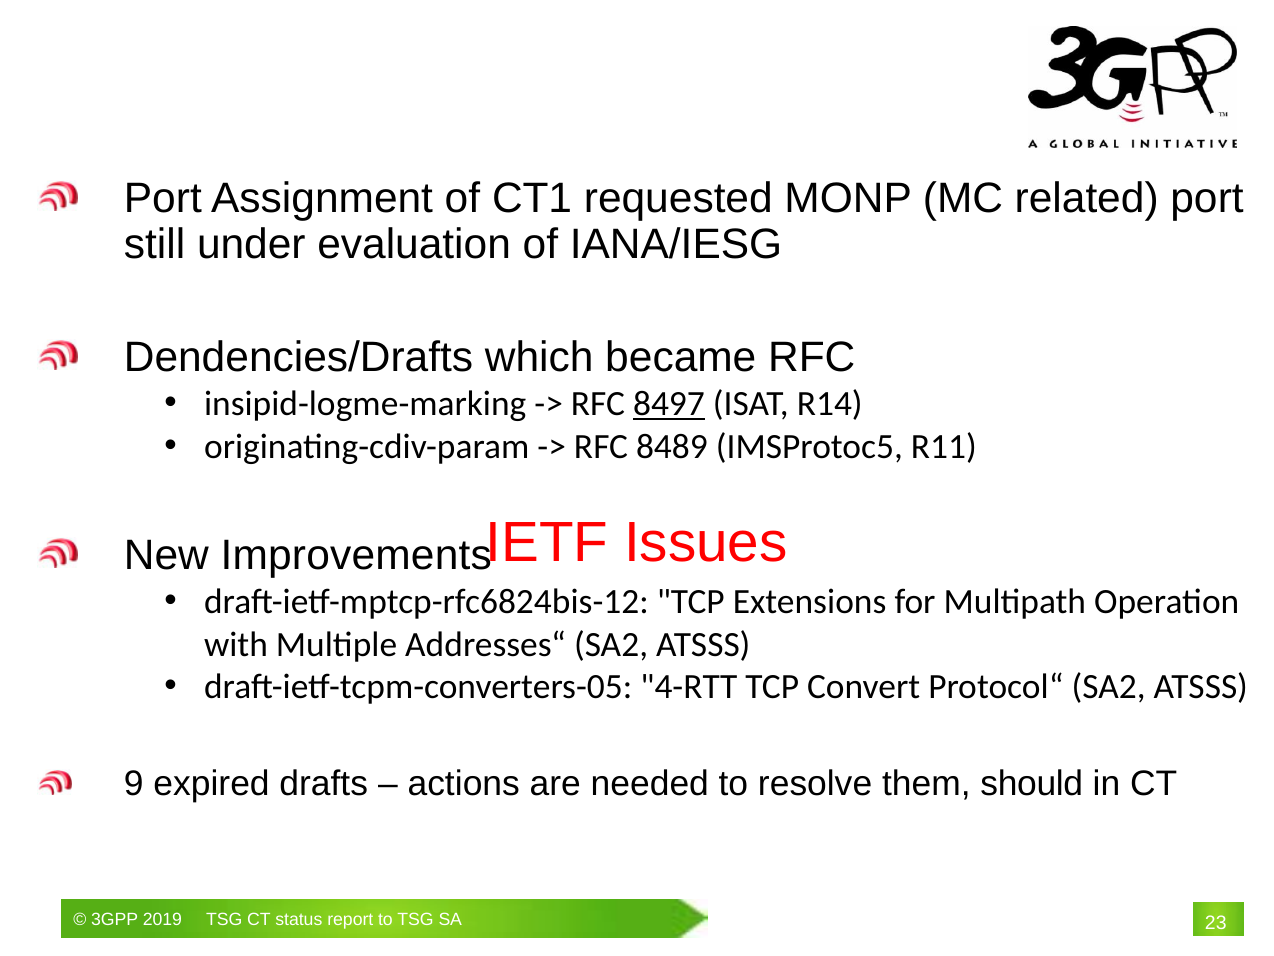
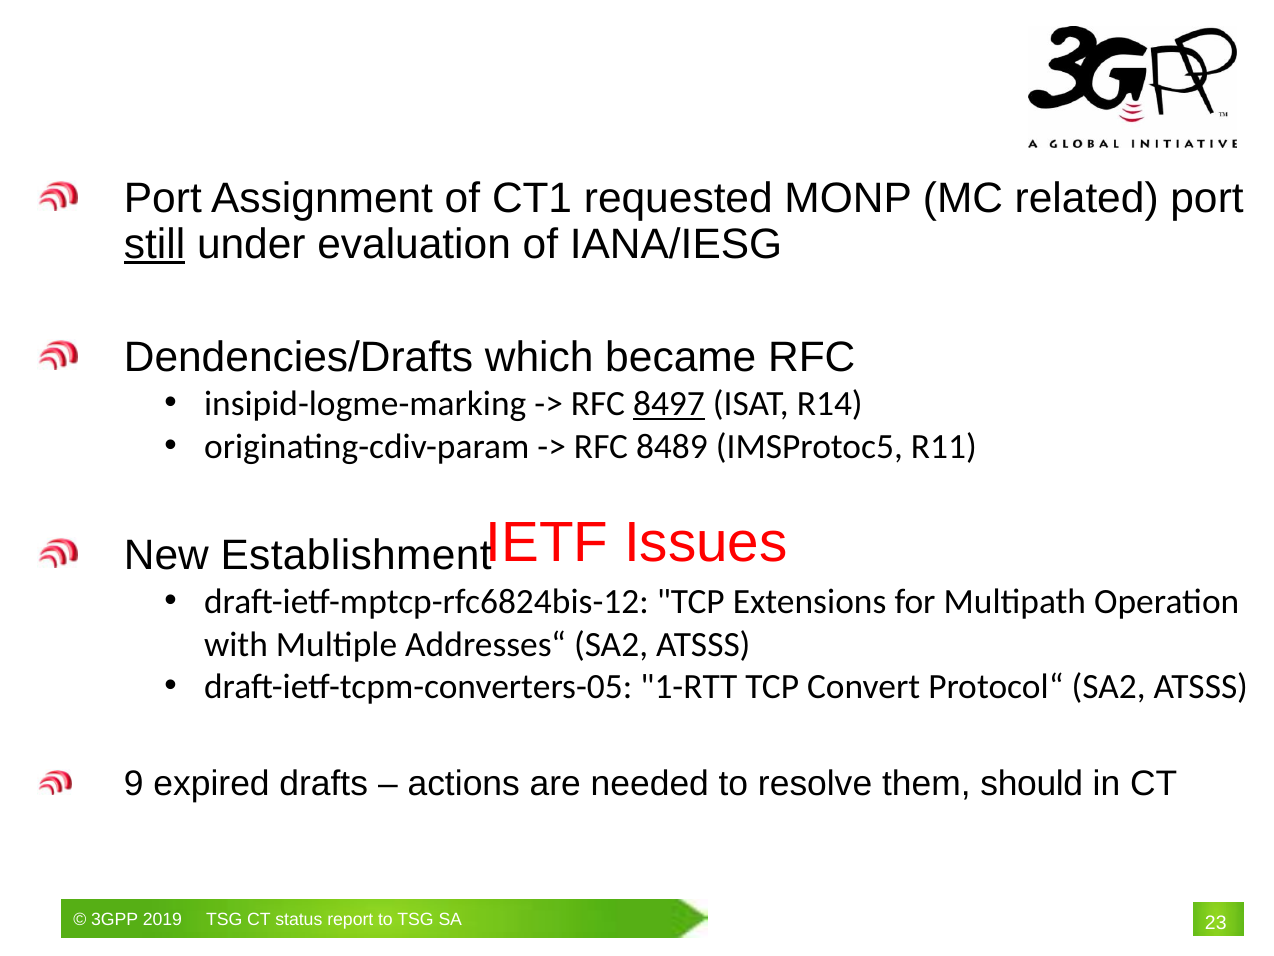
still underline: none -> present (155, 244)
Improvements: Improvements -> Establishment (356, 555)
4-RTT: 4-RTT -> 1-RTT (689, 687)
